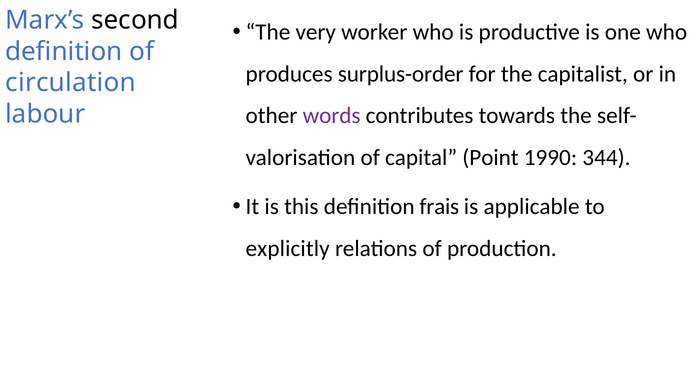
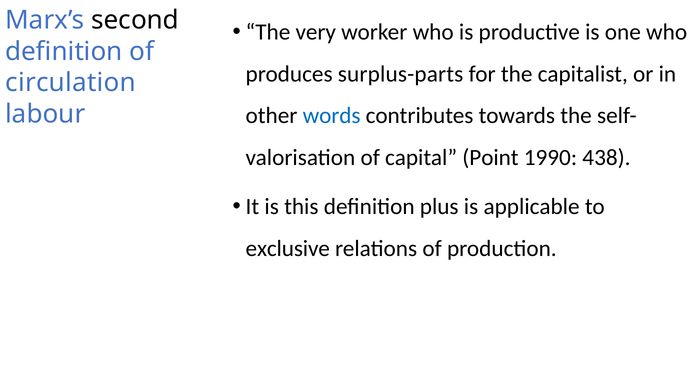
surplus-order: surplus-order -> surplus-parts (401, 74)
words colour: purple -> blue (332, 116)
344: 344 -> 438 (606, 158)
frais: frais -> plus (439, 207)
explicitly: explicitly -> exclusive (288, 248)
